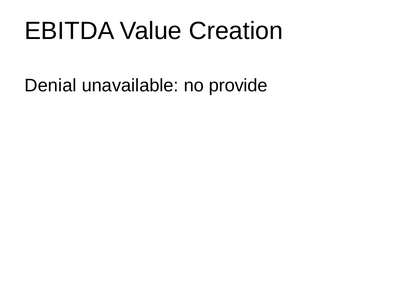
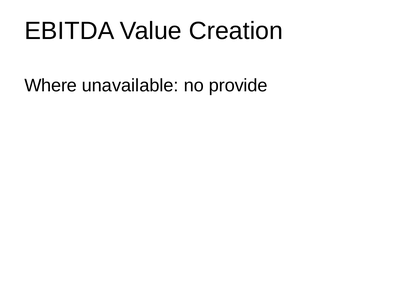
Denial: Denial -> Where (51, 86)
